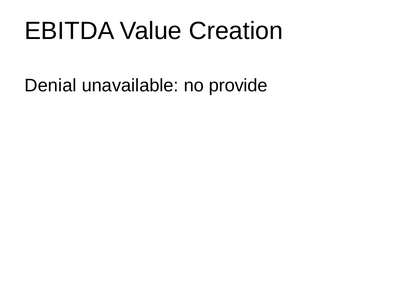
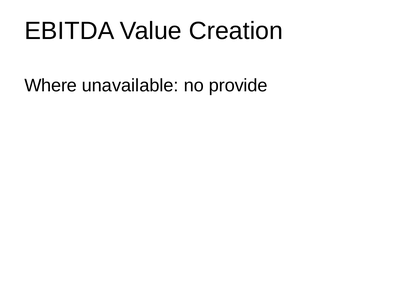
Denial: Denial -> Where (51, 86)
